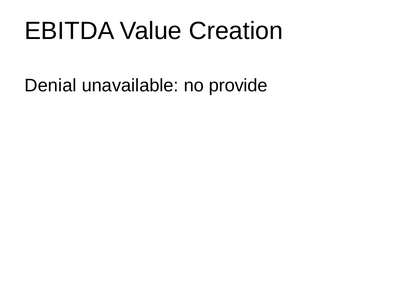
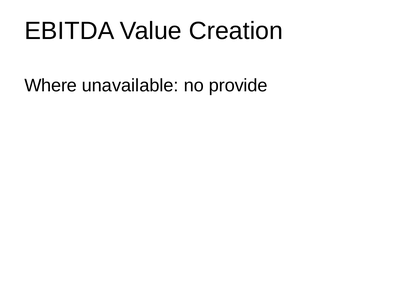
Denial: Denial -> Where (51, 86)
